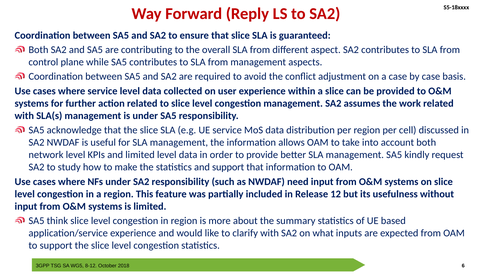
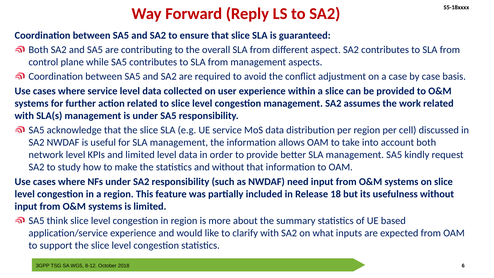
and support: support -> without (228, 167)
12: 12 -> 18 (336, 194)
